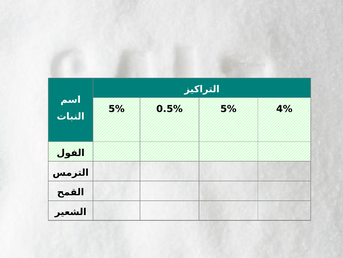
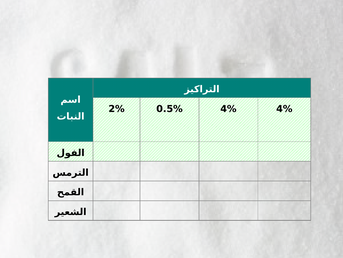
5%: 5% -> 2% (117, 109)
0.5% 5%: 5% -> 4% (228, 109)
